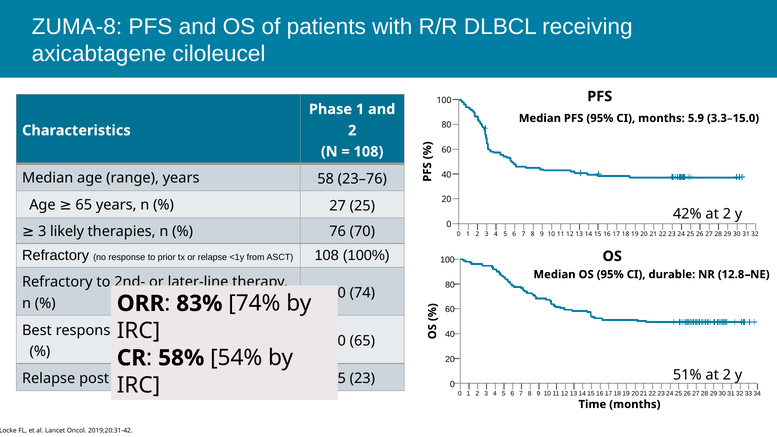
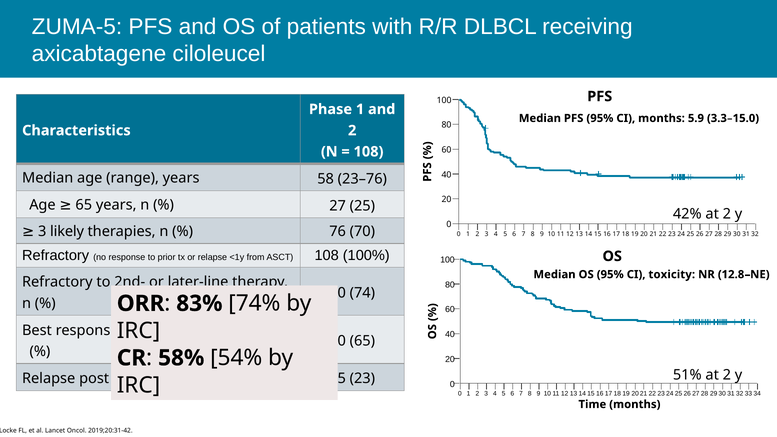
ZUMA-8: ZUMA-8 -> ZUMA-5 (77, 27)
durable: durable -> toxicity (672, 275)
